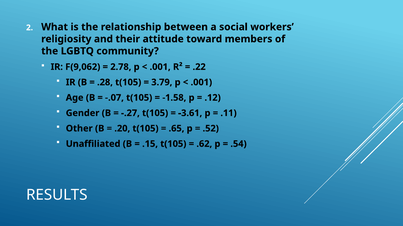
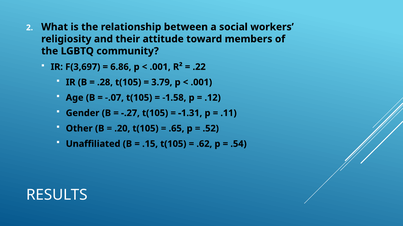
F(9,062: F(9,062 -> F(3,697 (83, 67)
2.78: 2.78 -> 6.86 (121, 67)
-3.61: -3.61 -> -1.31 (190, 113)
